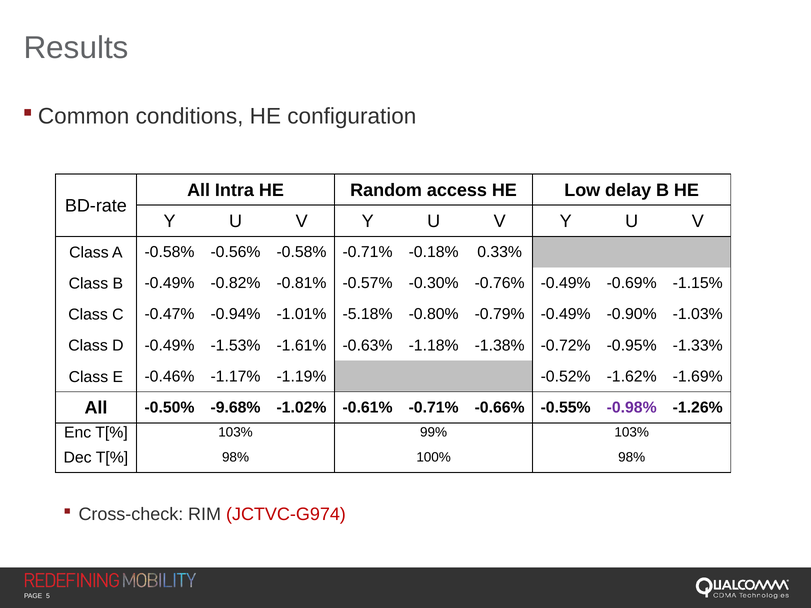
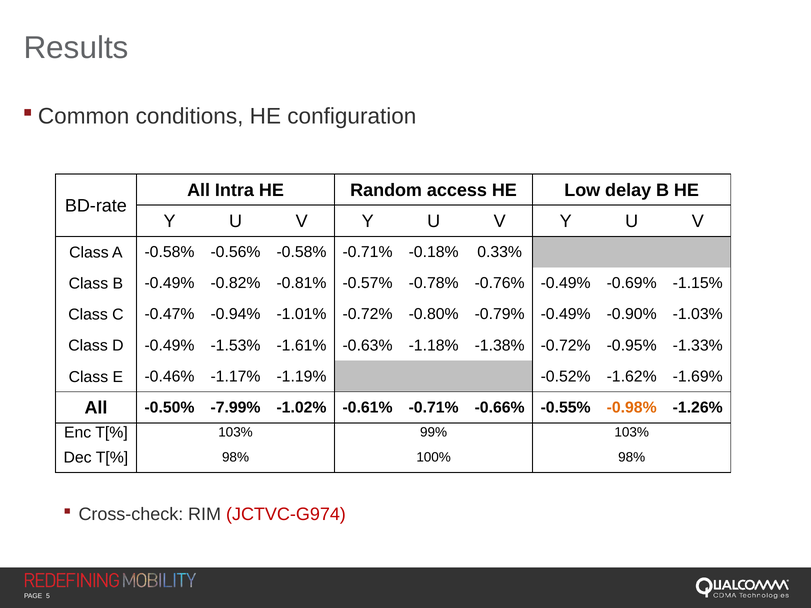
-0.30%: -0.30% -> -0.78% (434, 283)
-1.01% -5.18%: -5.18% -> -0.72% (368, 314)
-9.68%: -9.68% -> -7.99% (236, 408)
-0.98% colour: purple -> orange (632, 408)
